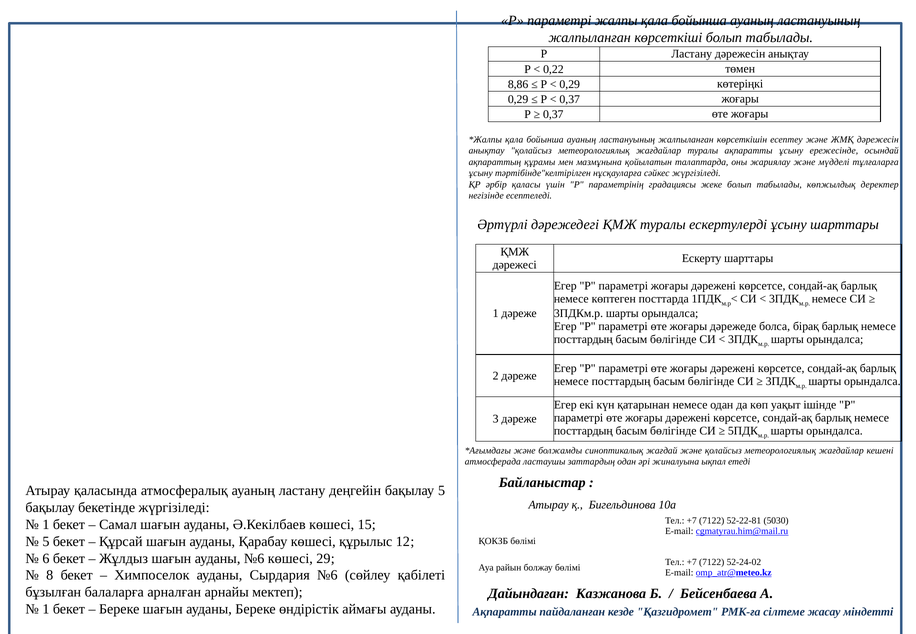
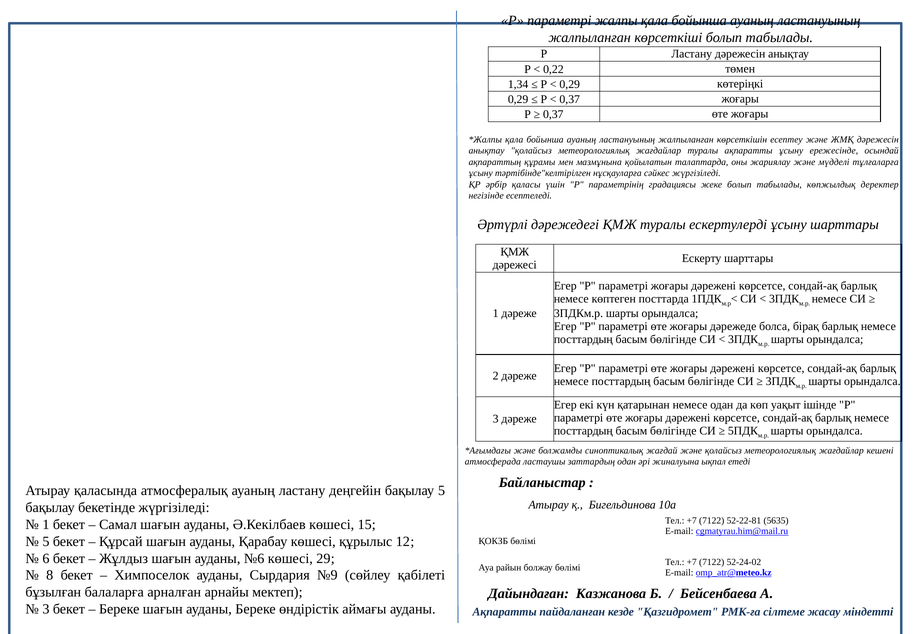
8,86: 8,86 -> 1,34 (518, 84)
5030: 5030 -> 5635 (776, 521)
Сырдария №6: №6 -> №9 (327, 575)
1: 1 -> 3 (46, 609)
